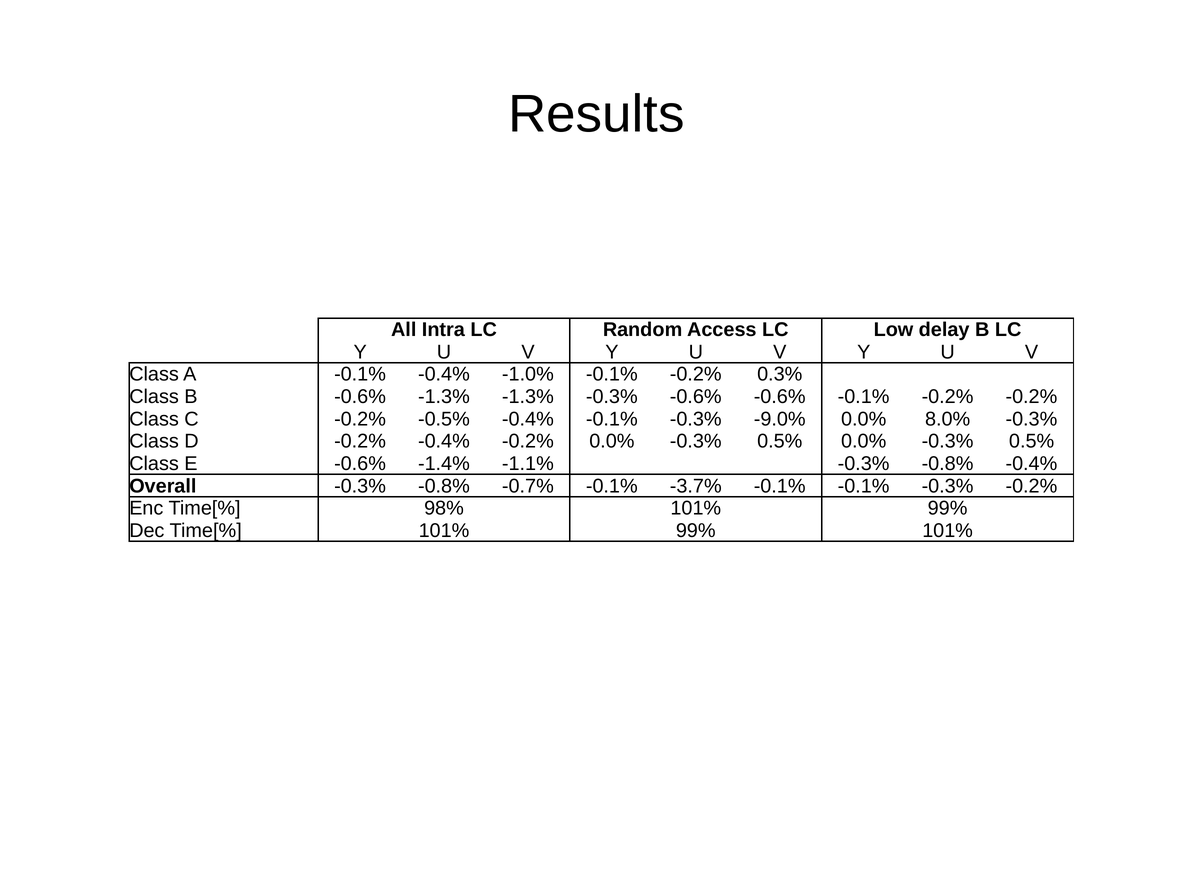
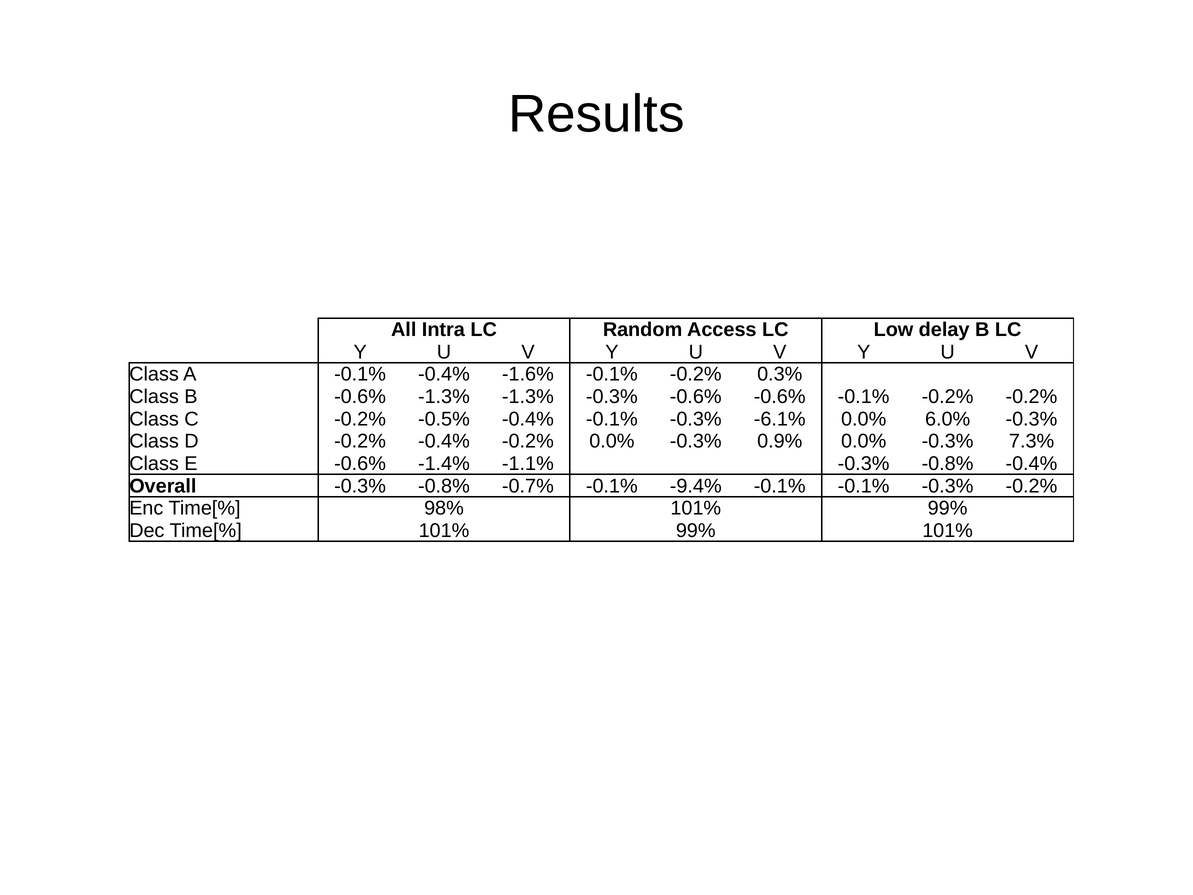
-1.0%: -1.0% -> -1.6% (528, 374)
-9.0%: -9.0% -> -6.1% (780, 419)
8.0%: 8.0% -> 6.0% (948, 419)
-0.2% 0.0% -0.3% 0.5%: 0.5% -> 0.9% (780, 441)
0.5%: 0.5% -> 7.3% (1032, 441)
-3.7%: -3.7% -> -9.4% (696, 486)
